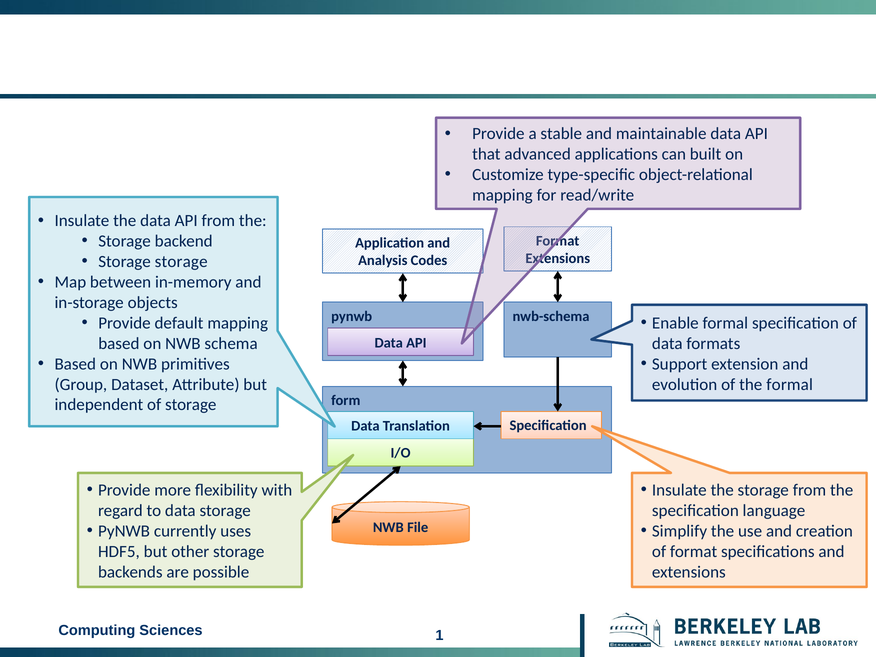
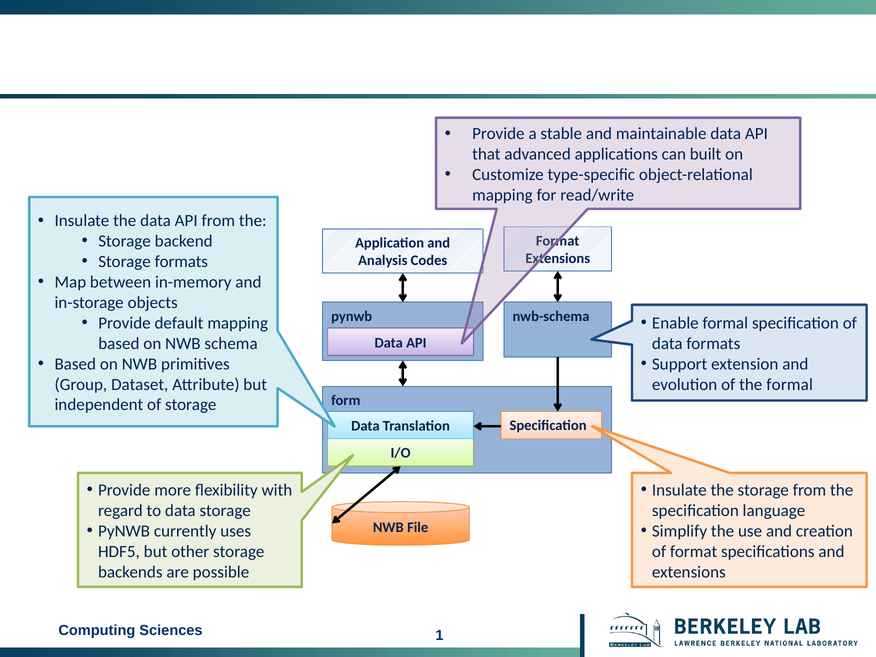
Storage storage: storage -> formats (181, 262)
